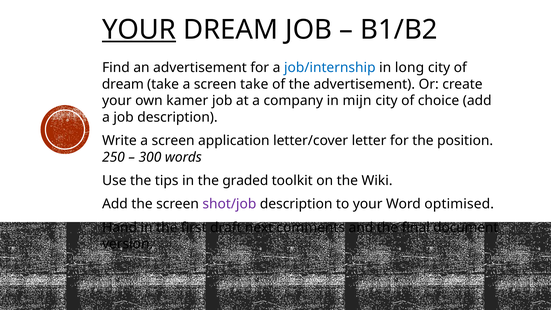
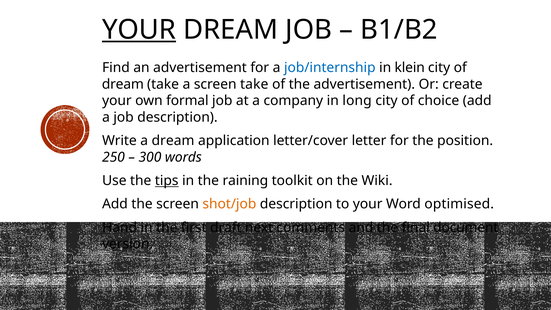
long: long -> klein (410, 68)
kamer: kamer -> formal (187, 101)
mijn: mijn -> long (357, 101)
Write a screen: screen -> dream (173, 141)
tips underline: none -> present (167, 181)
graded: graded -> raining (245, 181)
shot/job colour: purple -> orange (229, 204)
